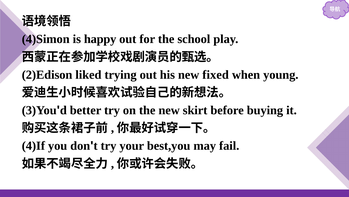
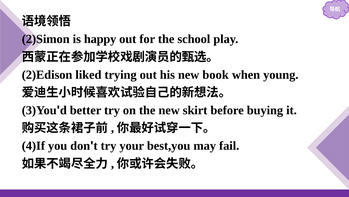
4)Simon: 4)Simon -> 2)Simon (46, 39)
fixed: fixed -> book (216, 74)
